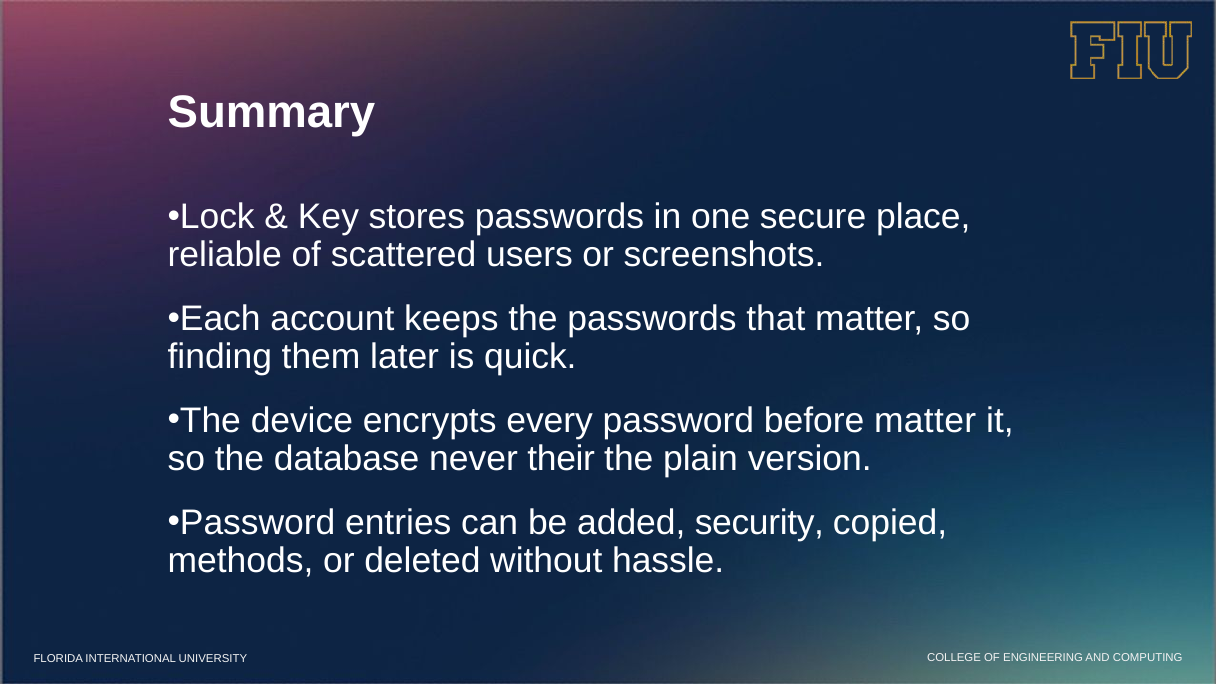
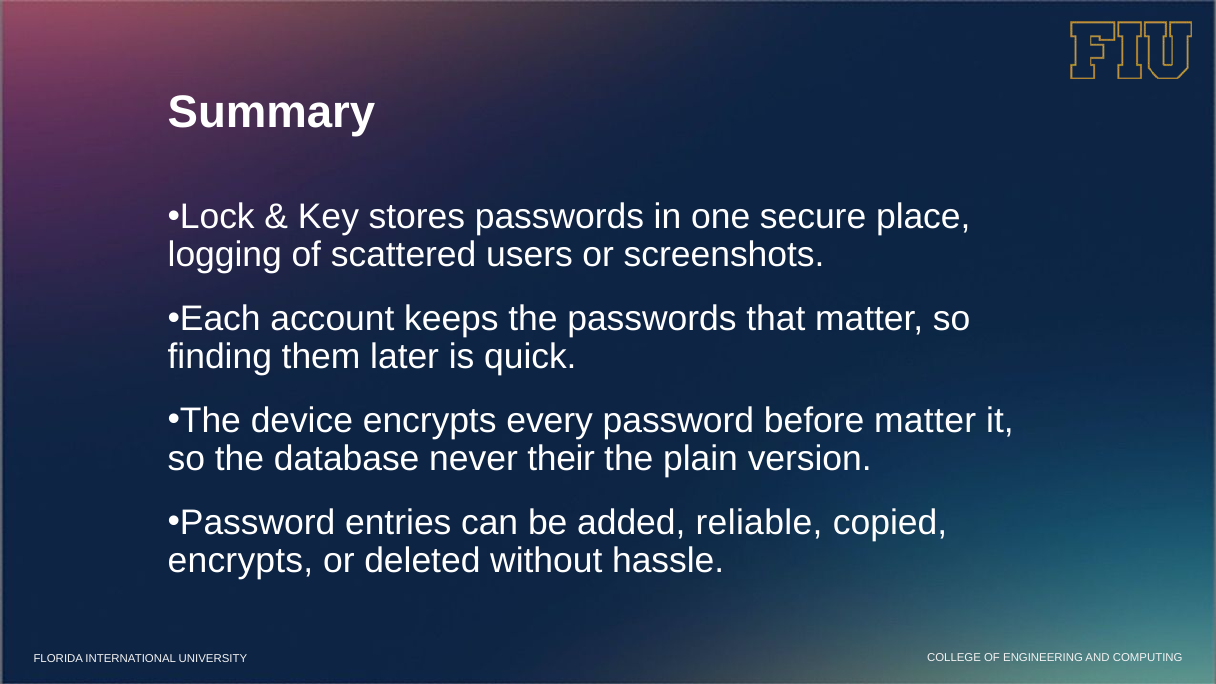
reliable: reliable -> logging (225, 255)
security: security -> reliable (759, 522)
methods: methods -> encrypts (240, 561)
